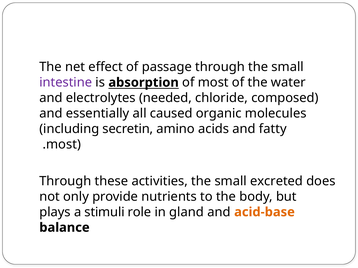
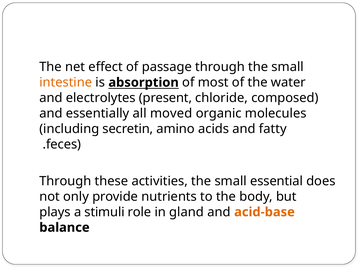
intestine colour: purple -> orange (66, 83)
needed: needed -> present (165, 98)
caused: caused -> moved (171, 114)
most: most -> feces (64, 145)
excreted: excreted -> essential (277, 181)
